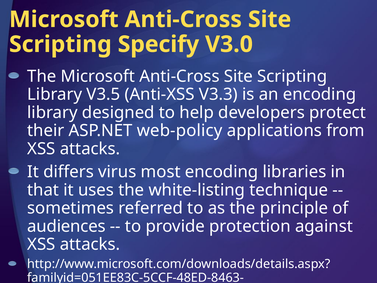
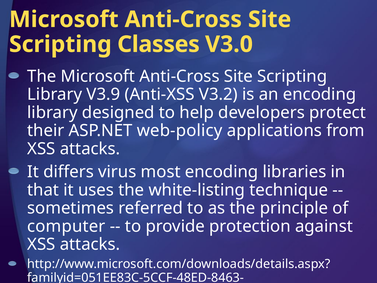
Specify: Specify -> Classes (159, 44)
V3.5: V3.5 -> V3.9 (103, 94)
V3.3: V3.3 -> V3.2 (218, 94)
audiences: audiences -> computer (66, 226)
